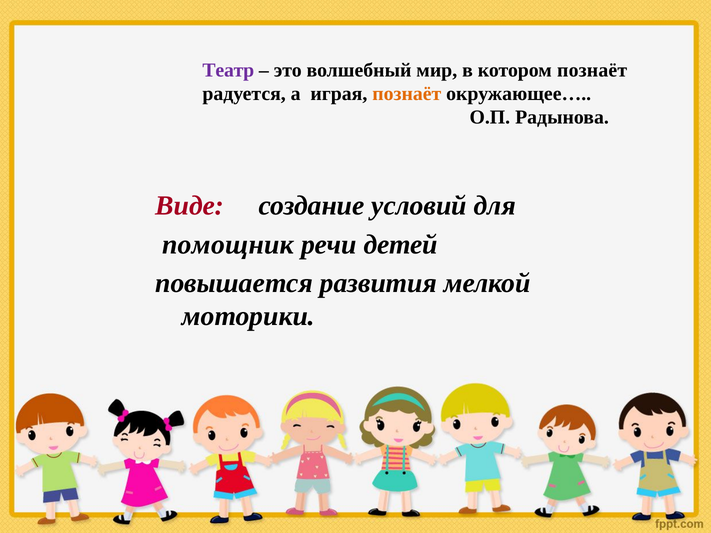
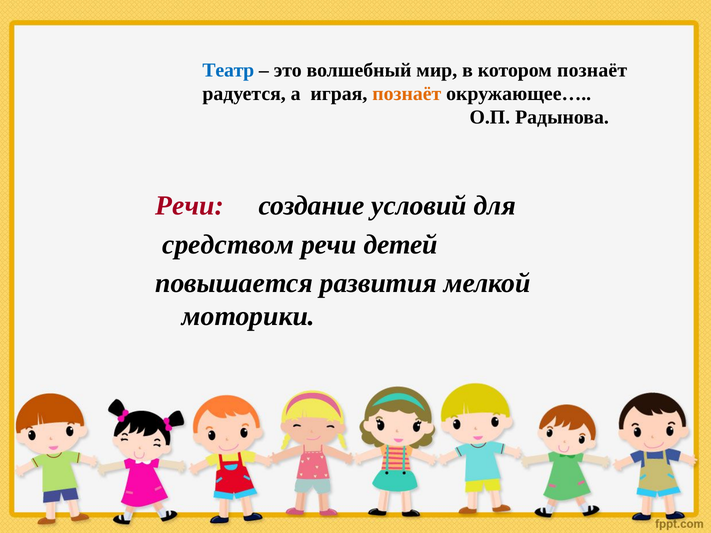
Театр colour: purple -> blue (228, 70)
Виде: Виде -> Речи (190, 206)
помощник: помощник -> средством (228, 245)
